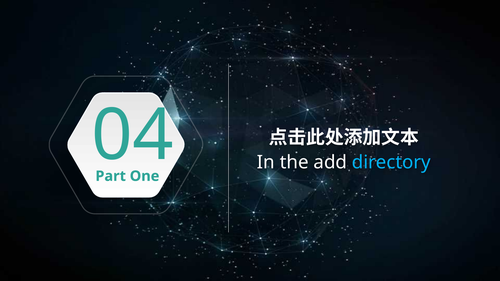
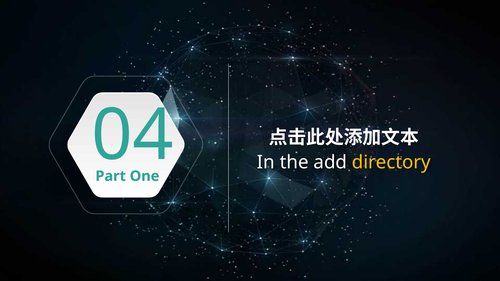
directory colour: light blue -> yellow (391, 163)
